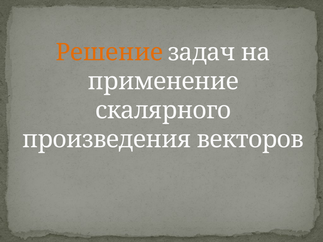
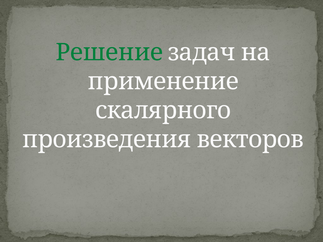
Решение colour: orange -> green (109, 52)
